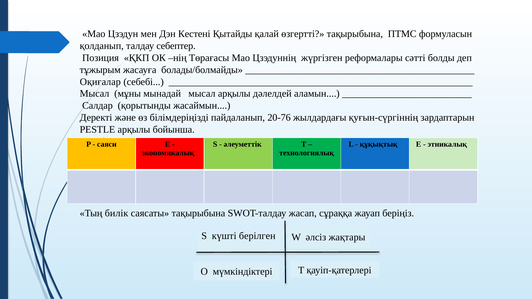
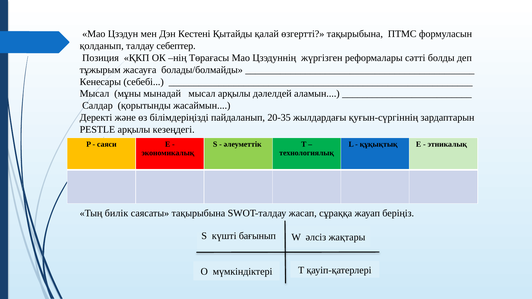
Оқиғалар: Оқиғалар -> Кенесары (100, 82)
20-76: 20-76 -> 20-35 (279, 118)
бойынша: бойынша -> кезеңдегі (174, 130)
берілген: берілген -> бағынып (257, 236)
